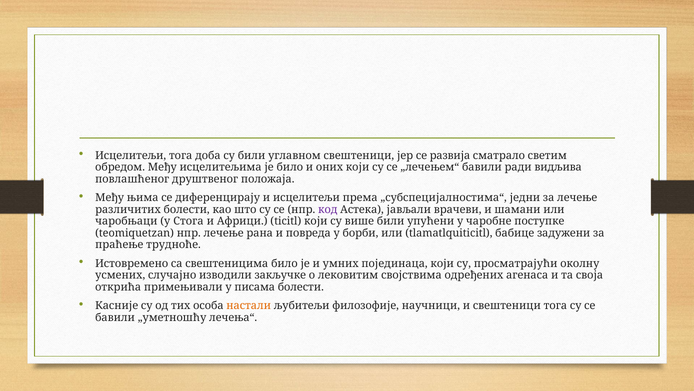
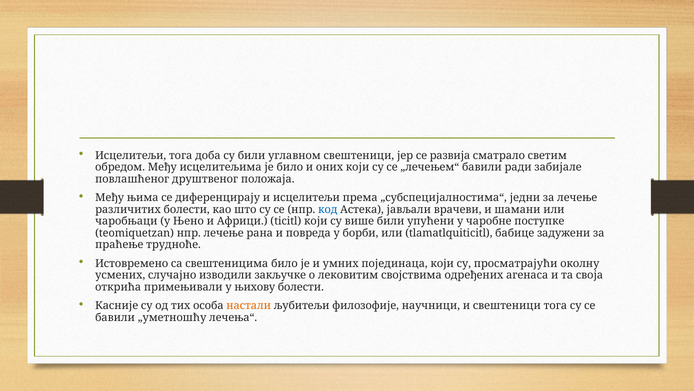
видљива: видљива -> забијале (558, 167)
код colour: purple -> blue (328, 209)
Стога: Стога -> Њено (188, 221)
писама: писама -> њихову (255, 287)
